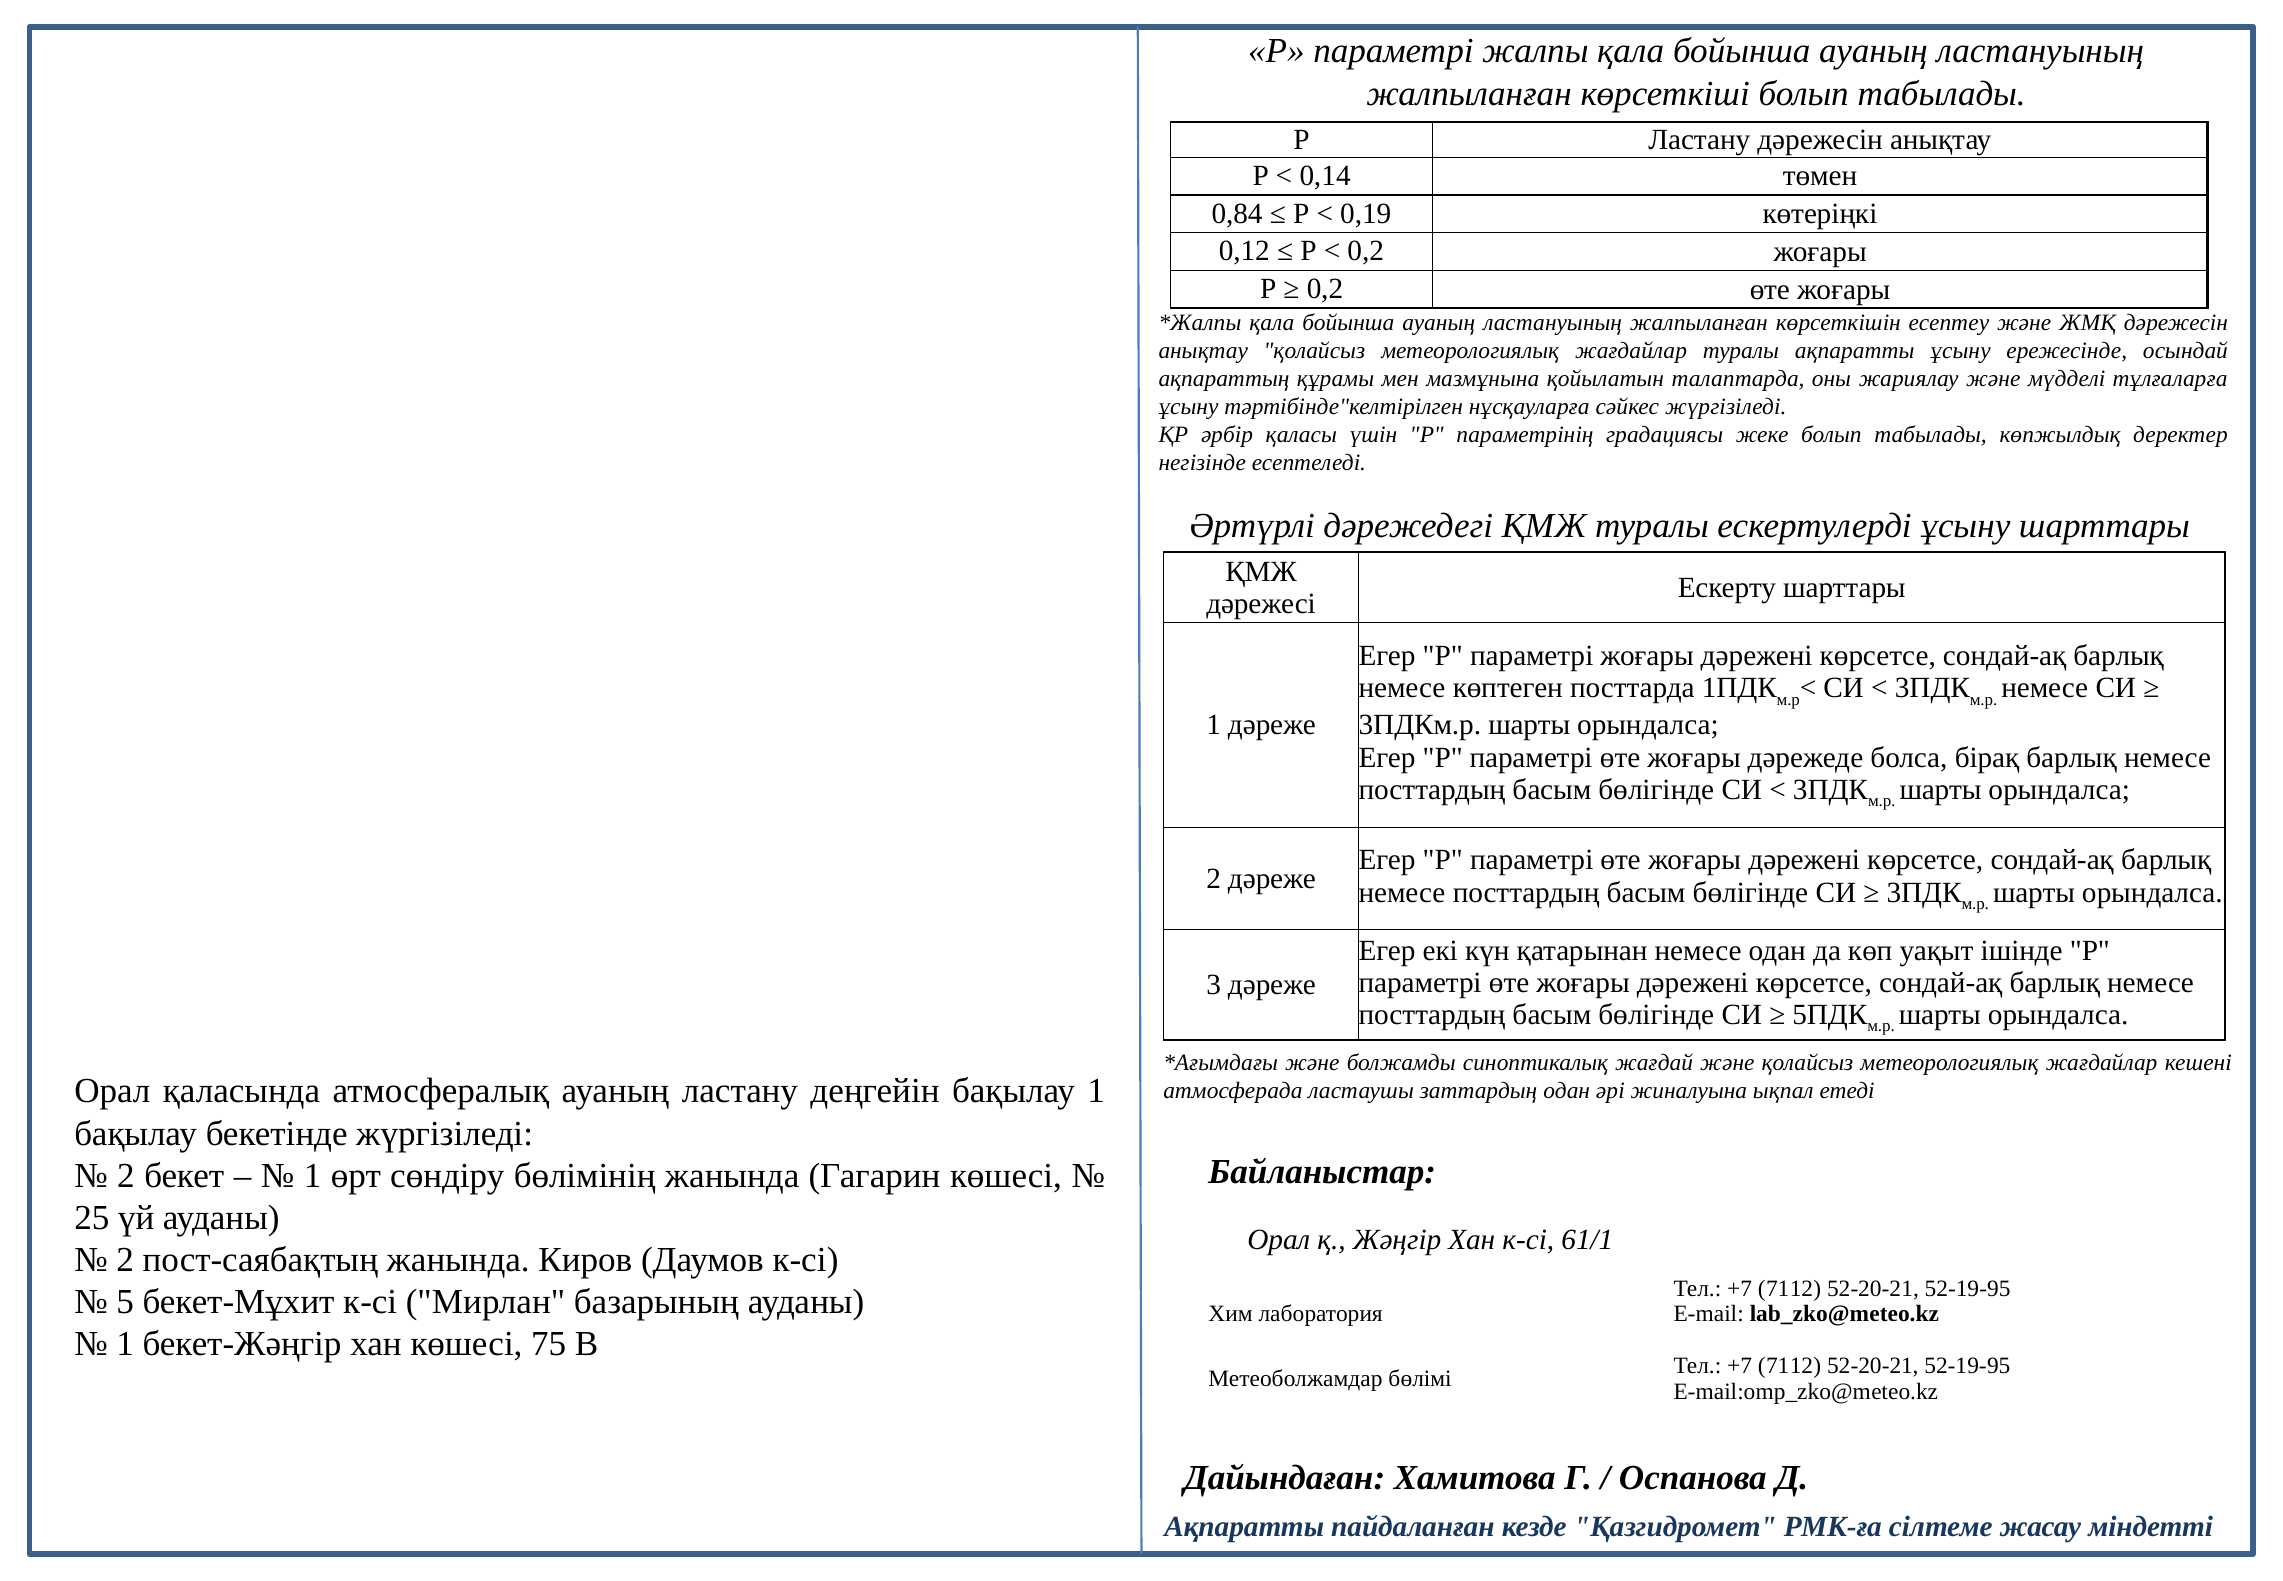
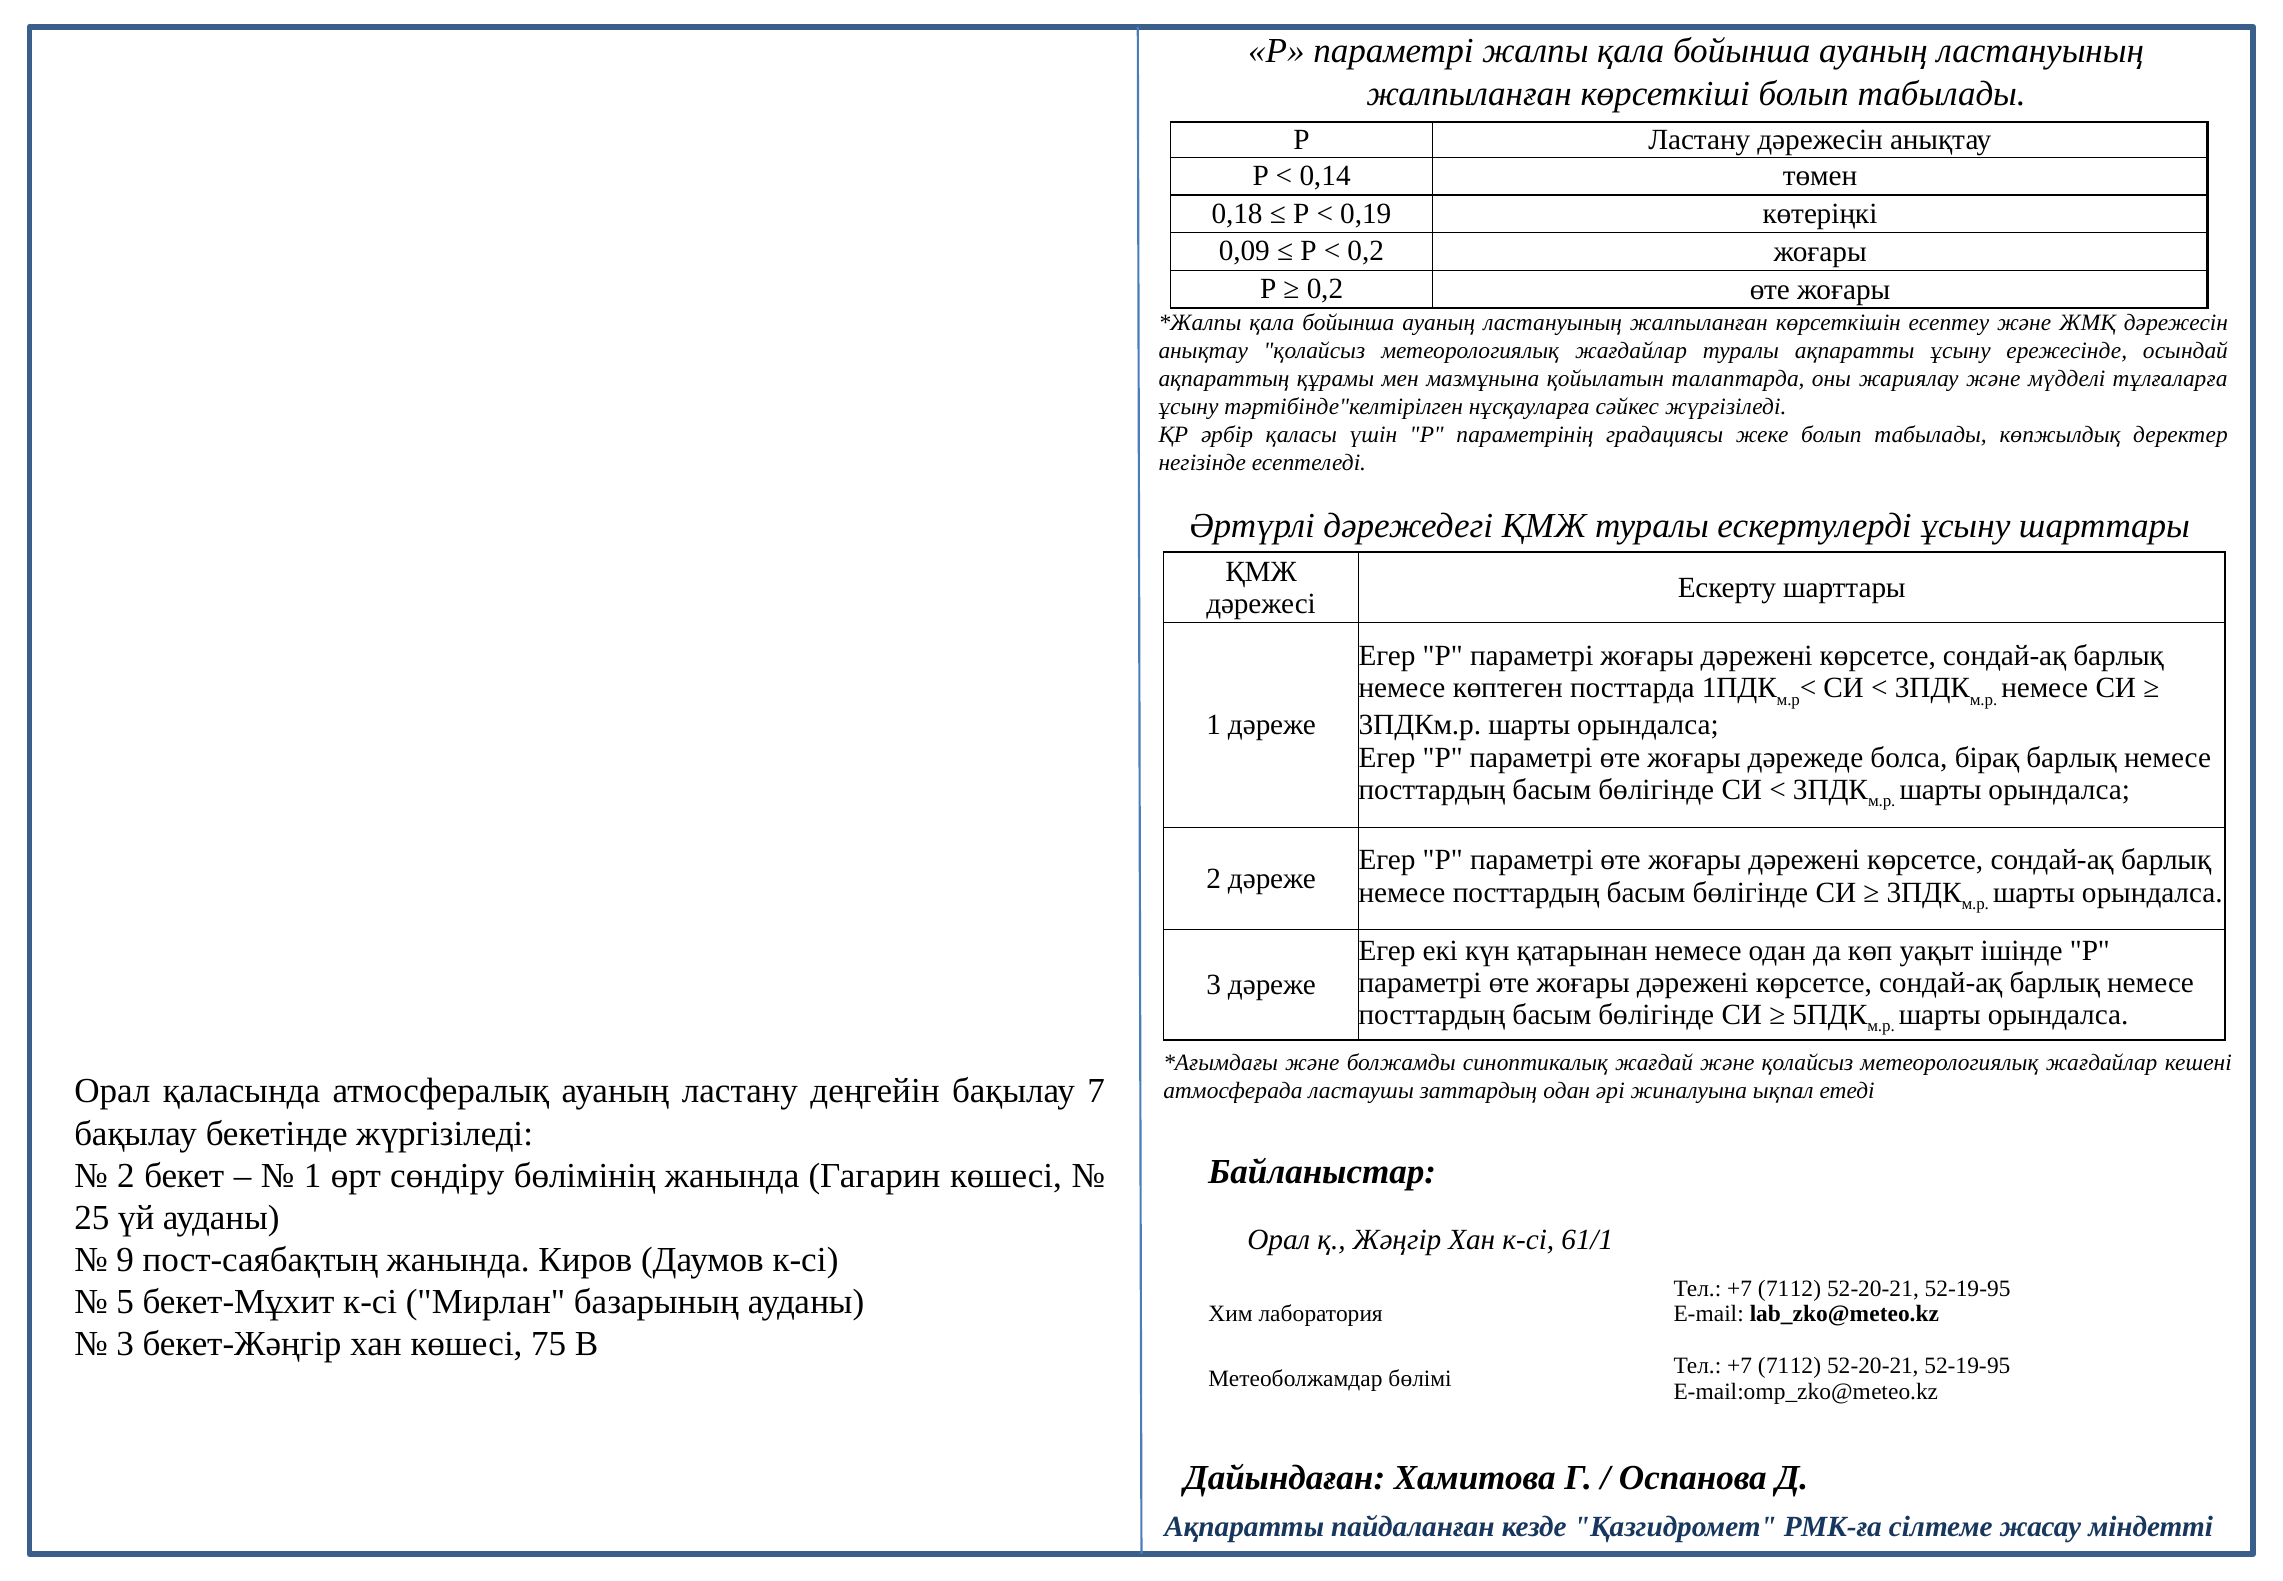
0,84: 0,84 -> 0,18 (1237, 214)
0,12: 0,12 -> 0,09 (1244, 251)
бақылау 1: 1 -> 7 (1096, 1091)
2: 2 -> 9 (125, 1260)
1: 1 -> 3 (125, 1344)
